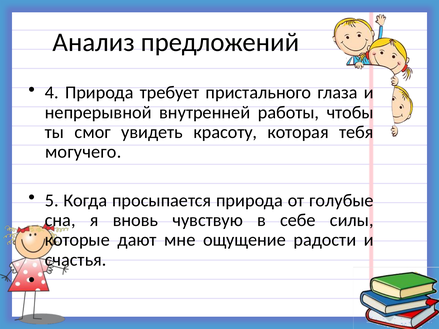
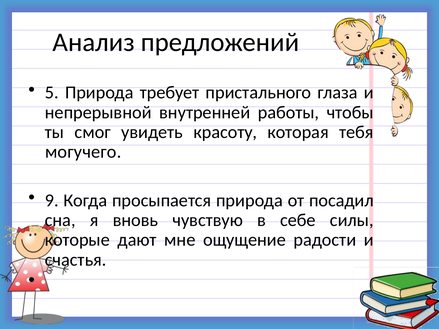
4: 4 -> 5 (52, 93)
5: 5 -> 9 (52, 201)
голубые: голубые -> посадил (341, 201)
